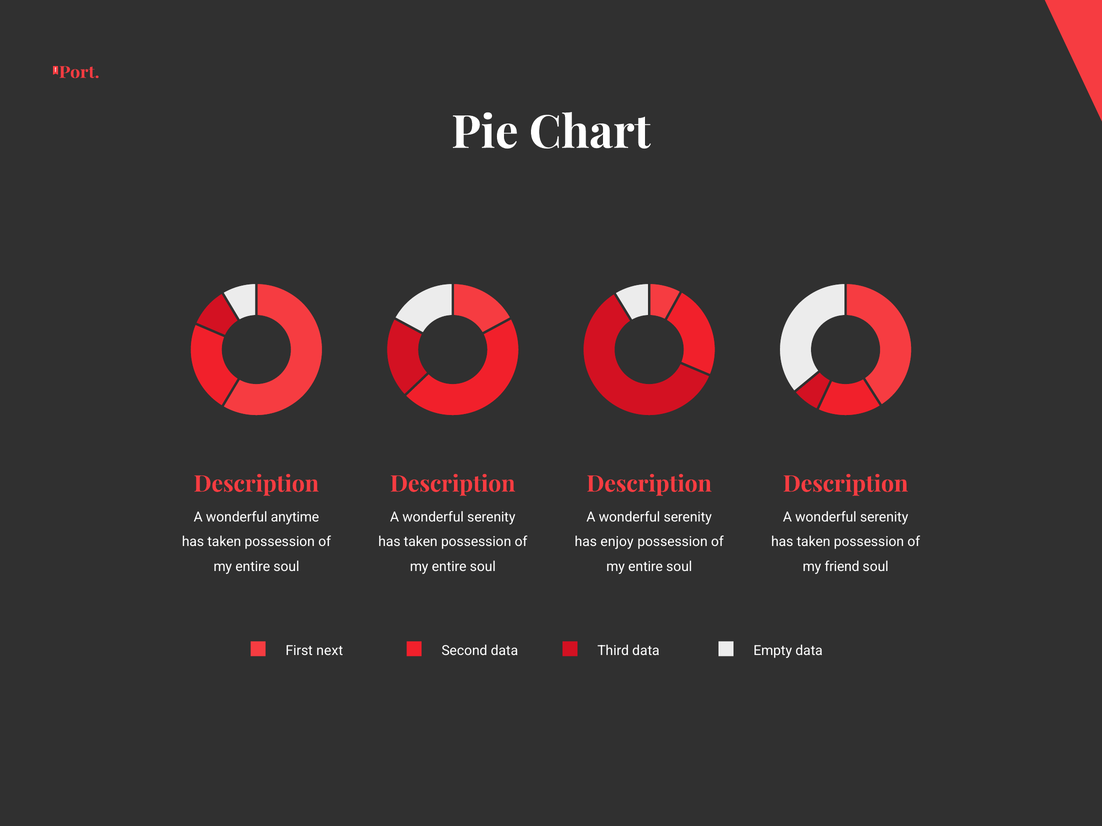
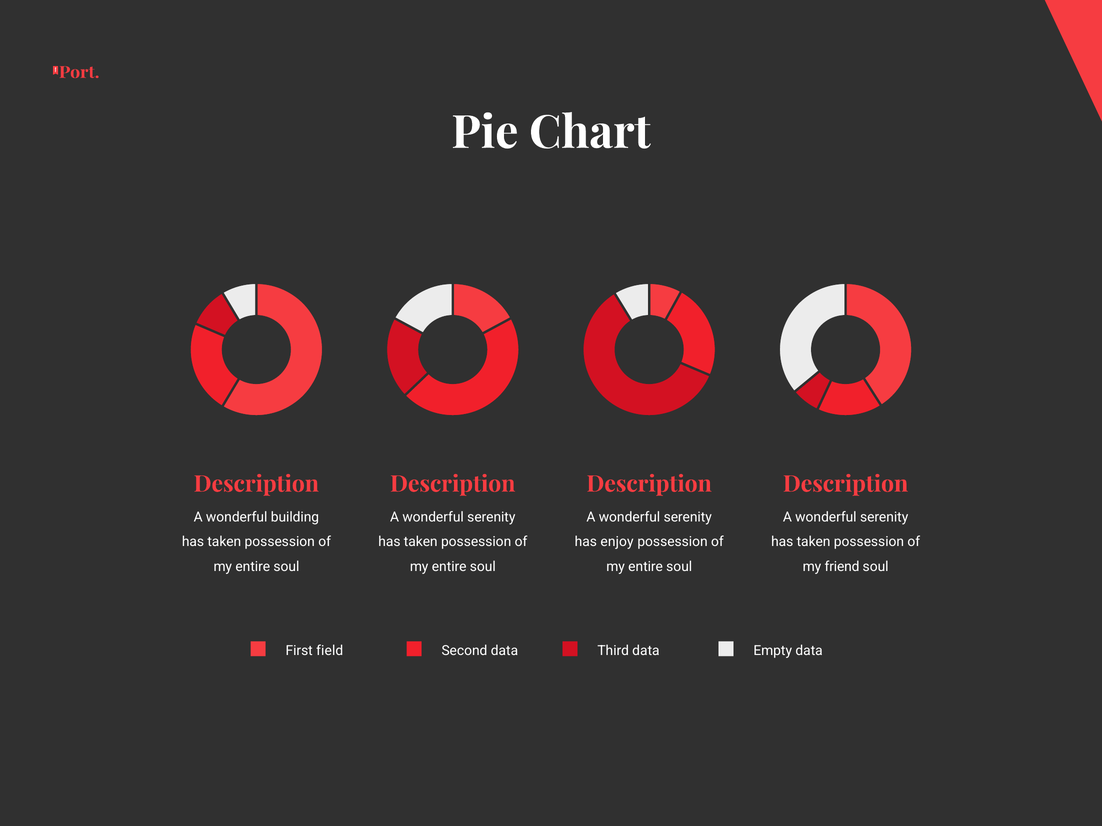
anytime: anytime -> building (295, 517)
next: next -> field (330, 651)
